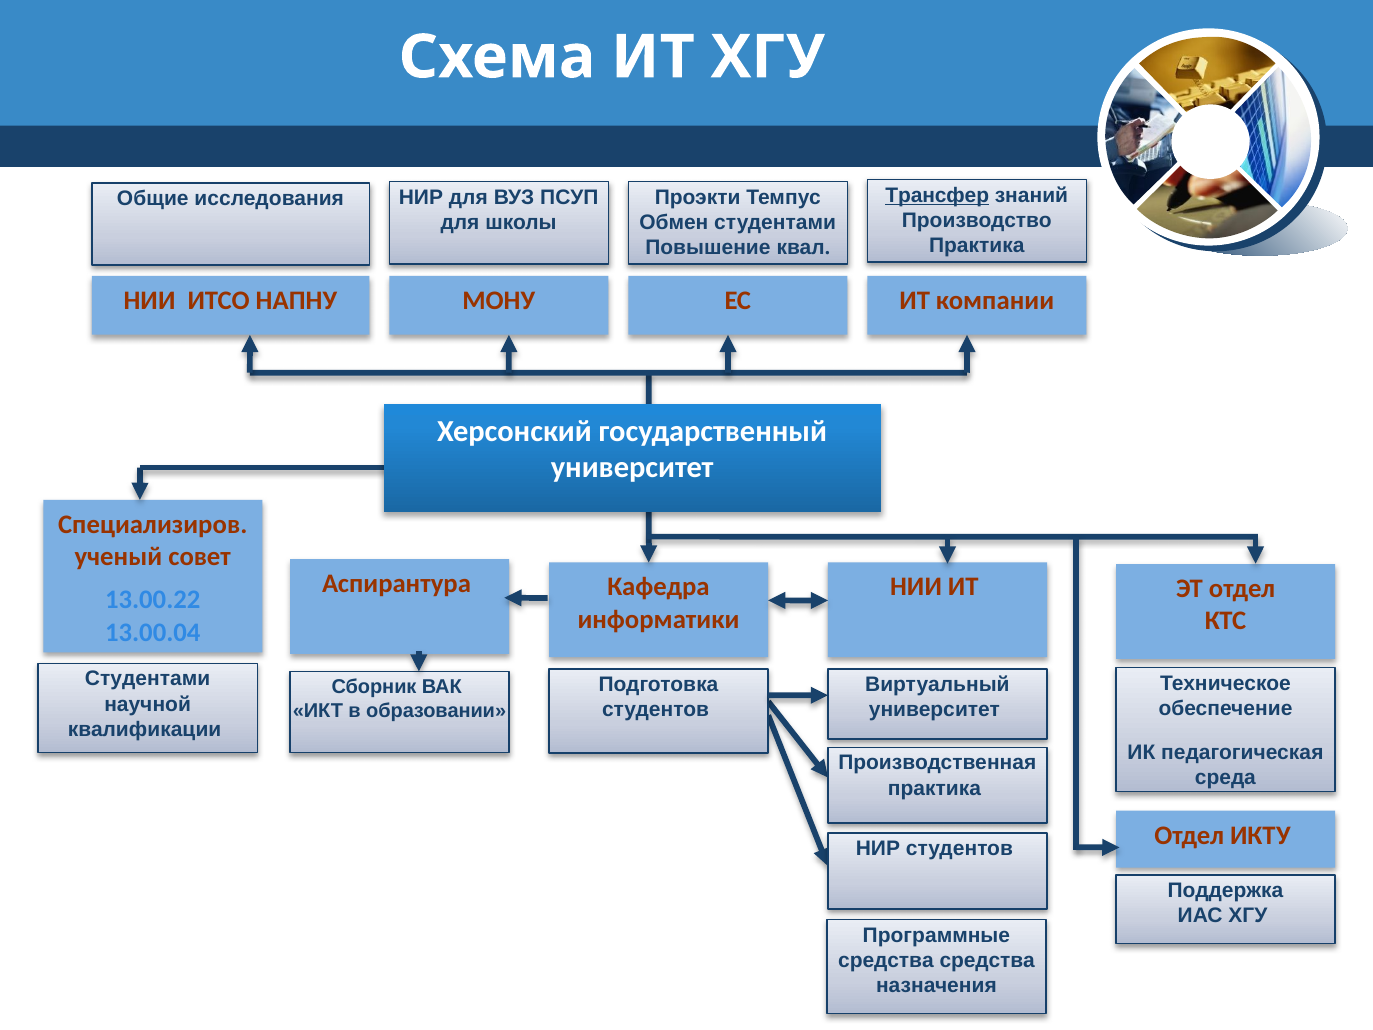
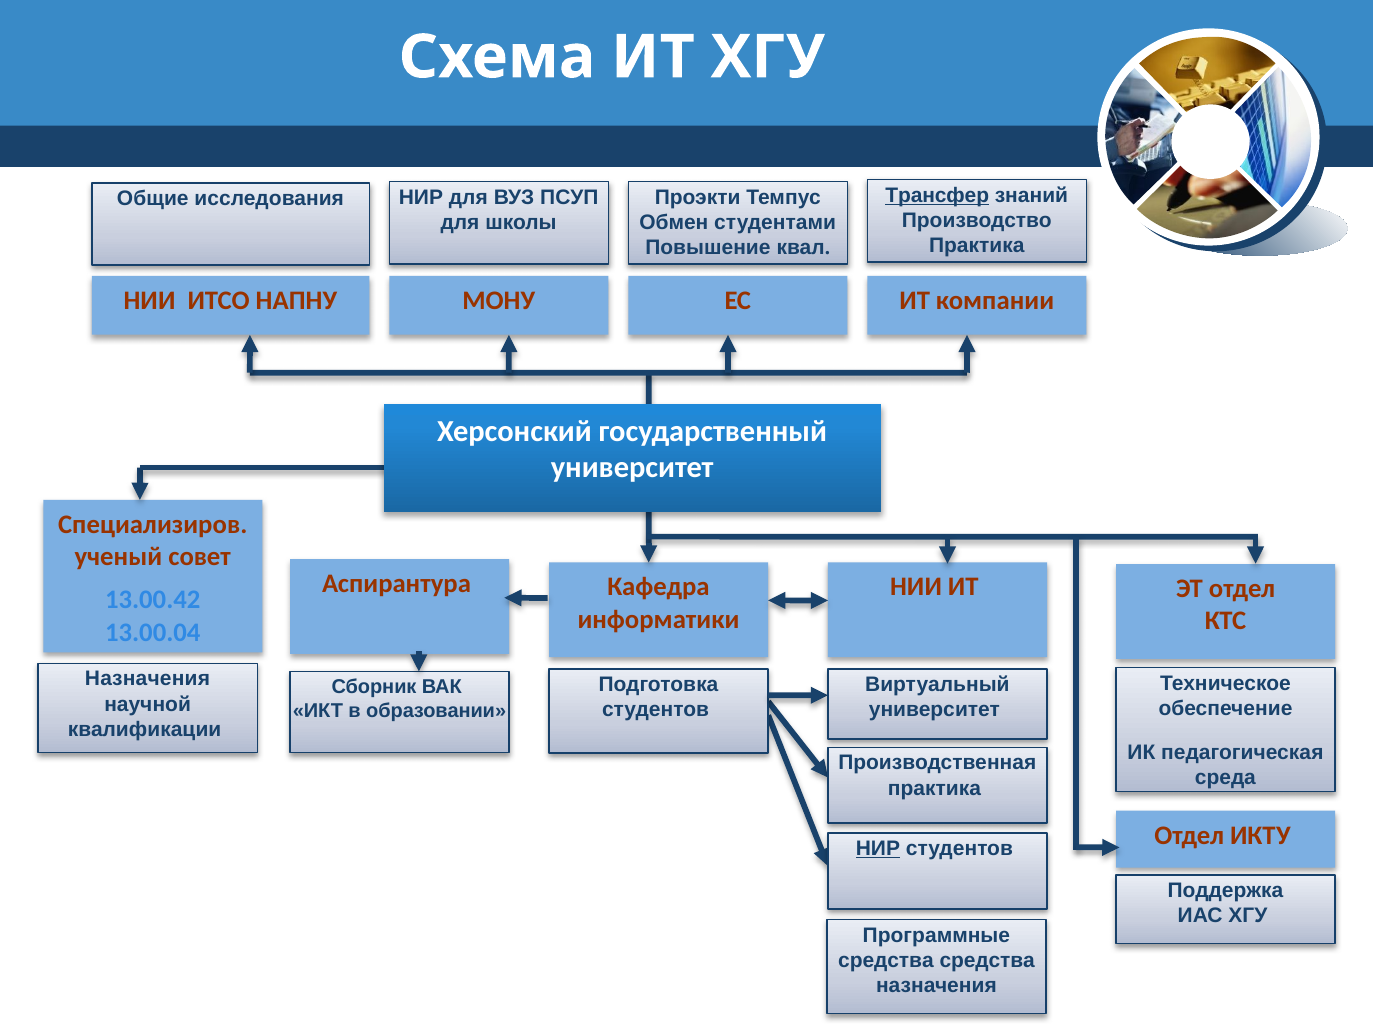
13.00.22: 13.00.22 -> 13.00.42 (153, 600)
Студентами: Студентами -> Назначения (147, 679)
НИР underline: none -> present (878, 849)
